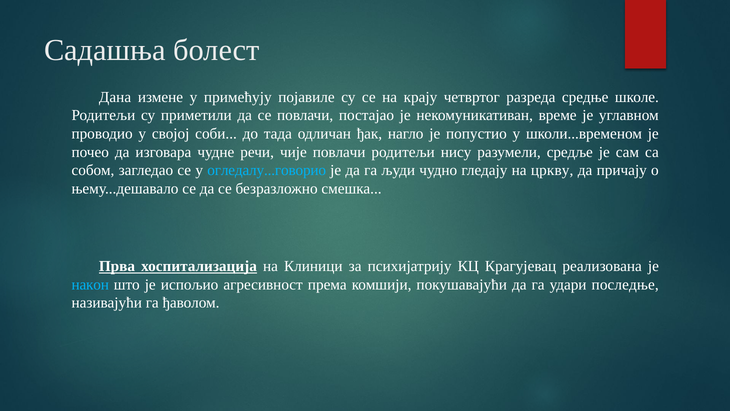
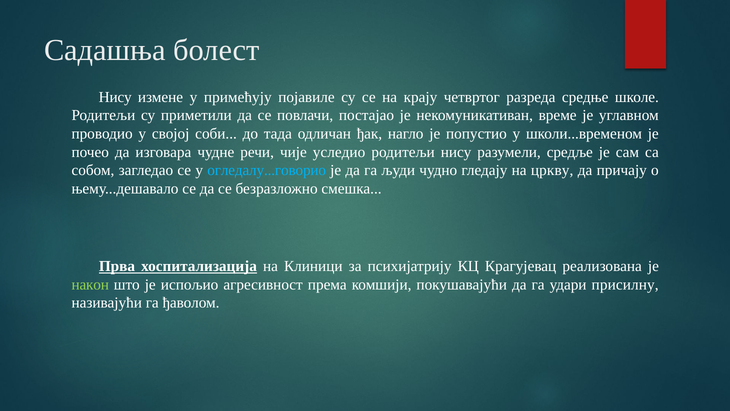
Дана: Дана -> Нису (115, 97)
чије повлачи: повлачи -> уследио (339, 152)
након colour: light blue -> light green (90, 284)
последње: последње -> присилну (625, 284)
